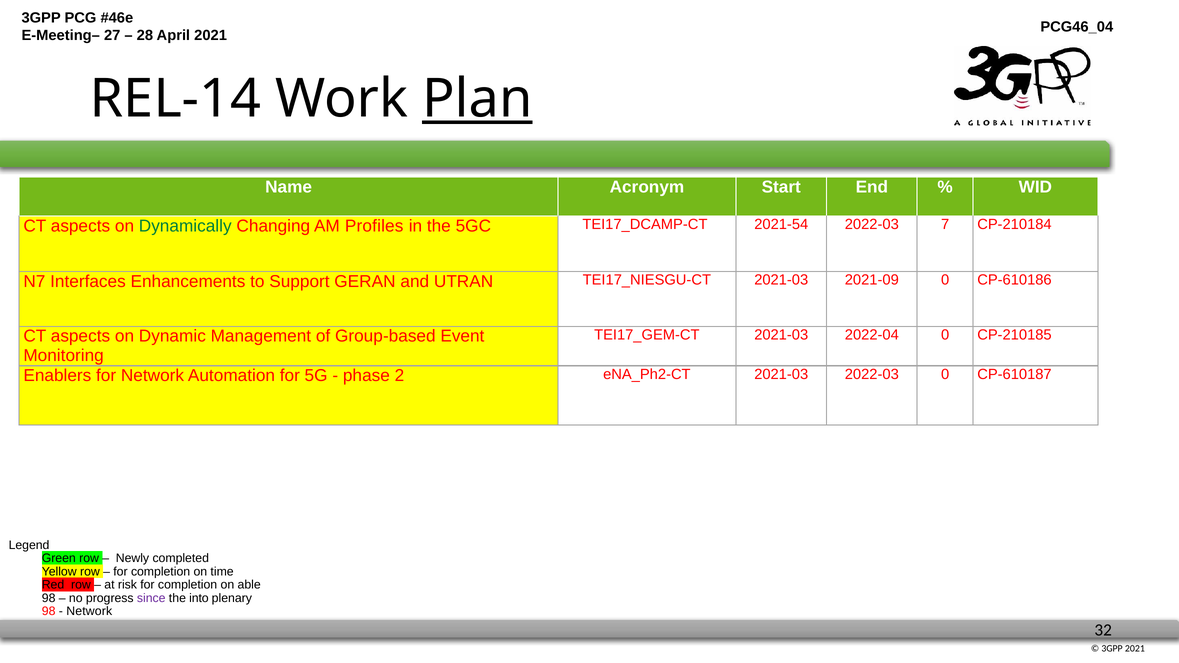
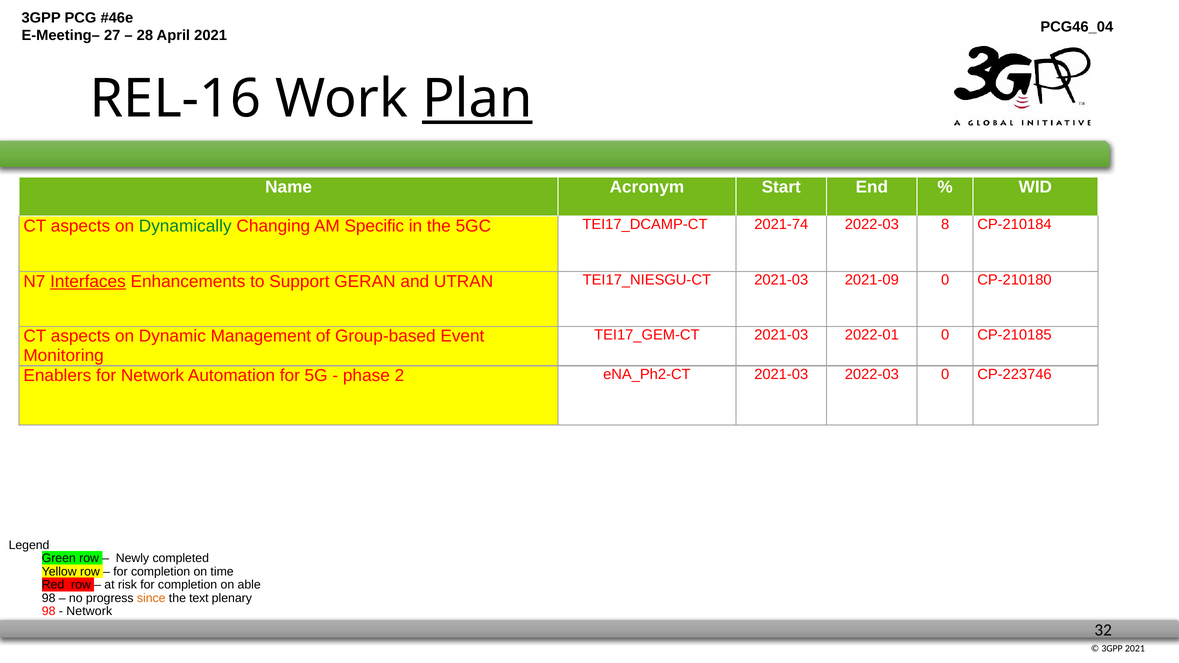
REL-14: REL-14 -> REL-16 (175, 99)
Profiles: Profiles -> Specific (374, 226)
2021-54: 2021-54 -> 2021-74 (781, 225)
7: 7 -> 8 (945, 225)
Interfaces underline: none -> present (88, 281)
CP-610186: CP-610186 -> CP-210180 (1014, 280)
2022-04: 2022-04 -> 2022-01 (872, 335)
CP-610187: CP-610187 -> CP-223746 (1014, 374)
since colour: purple -> orange (151, 598)
into: into -> text (199, 598)
